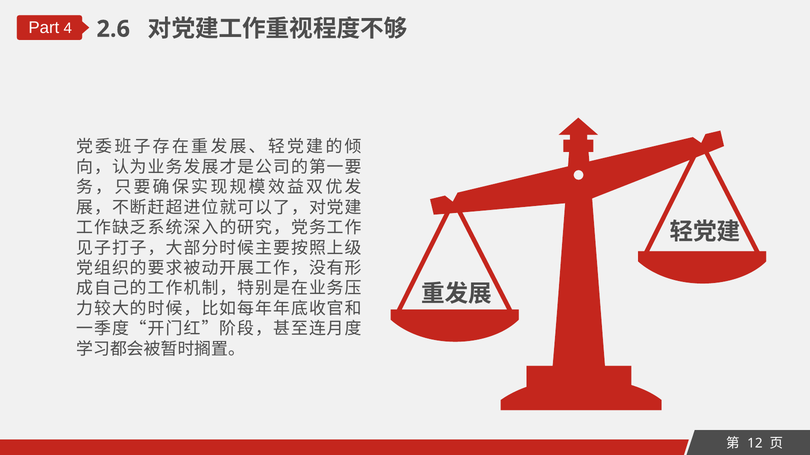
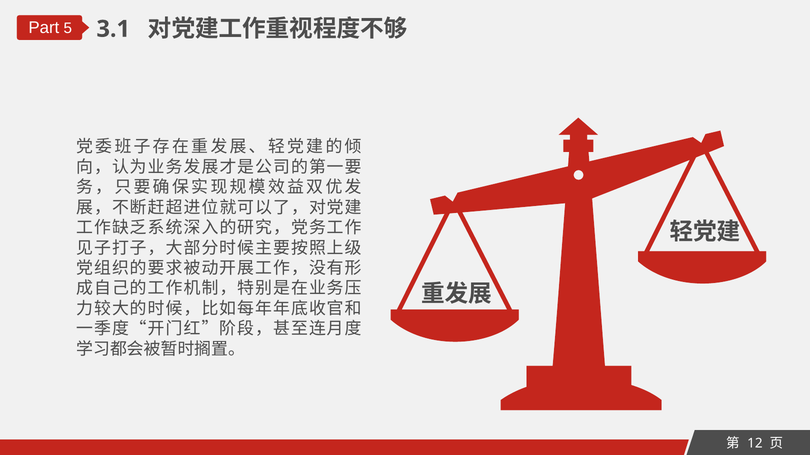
4: 4 -> 5 (68, 28)
2.6: 2.6 -> 3.1 (113, 29)
